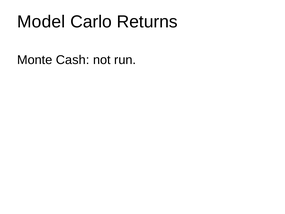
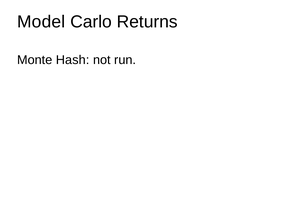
Cash: Cash -> Hash (73, 60)
